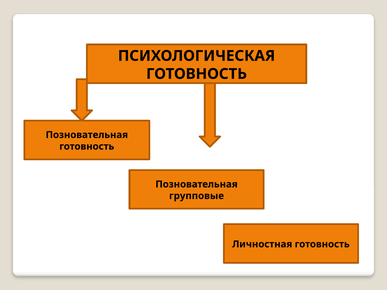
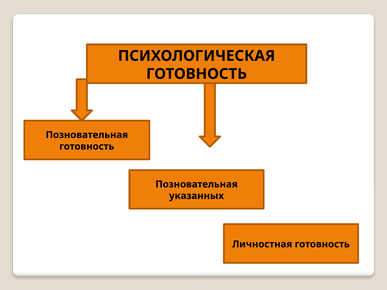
групповые: групповые -> указанных (196, 196)
